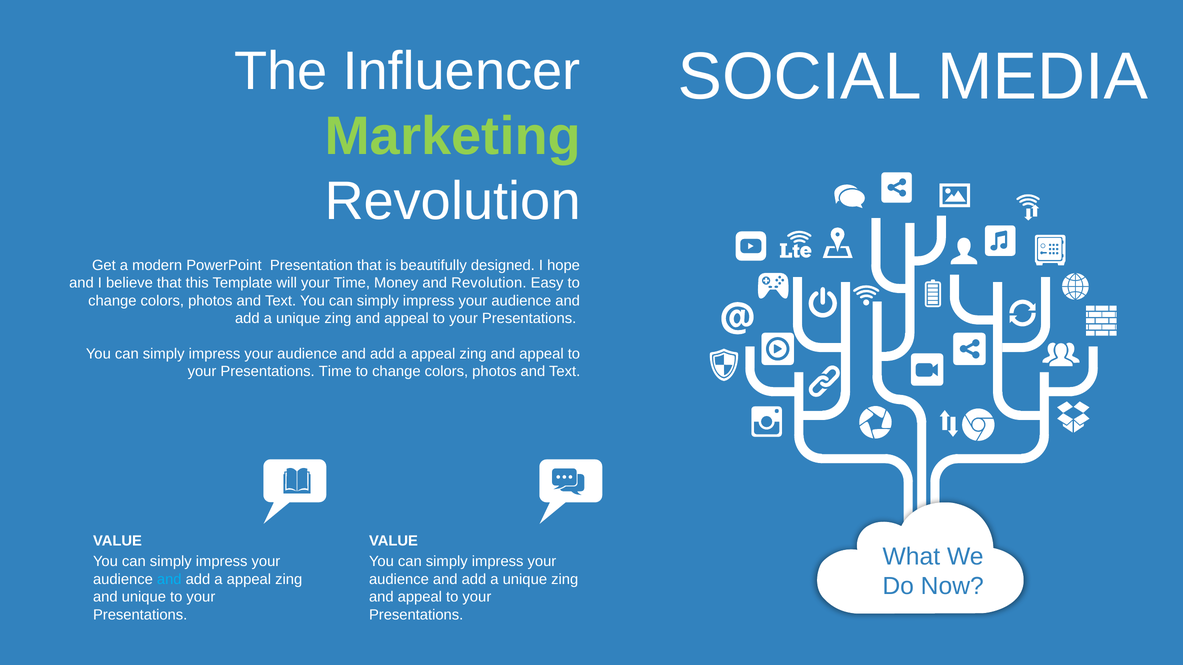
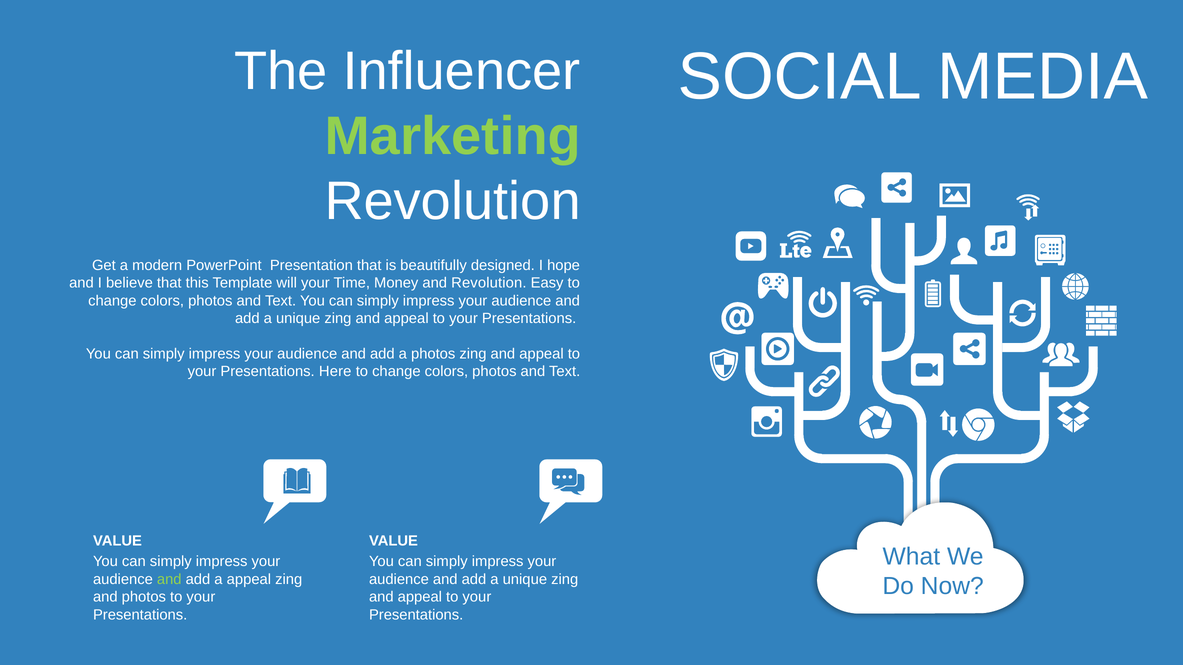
appeal: appeal -> photos (433, 354)
Presentations Time: Time -> Here (335, 372)
and colour: light blue -> light green (169, 580)
and unique: unique -> photos (144, 597)
